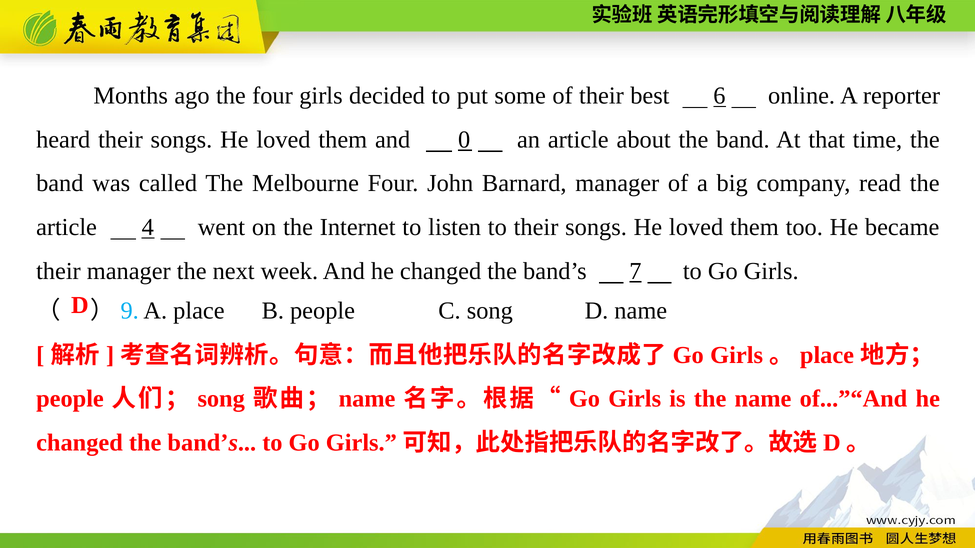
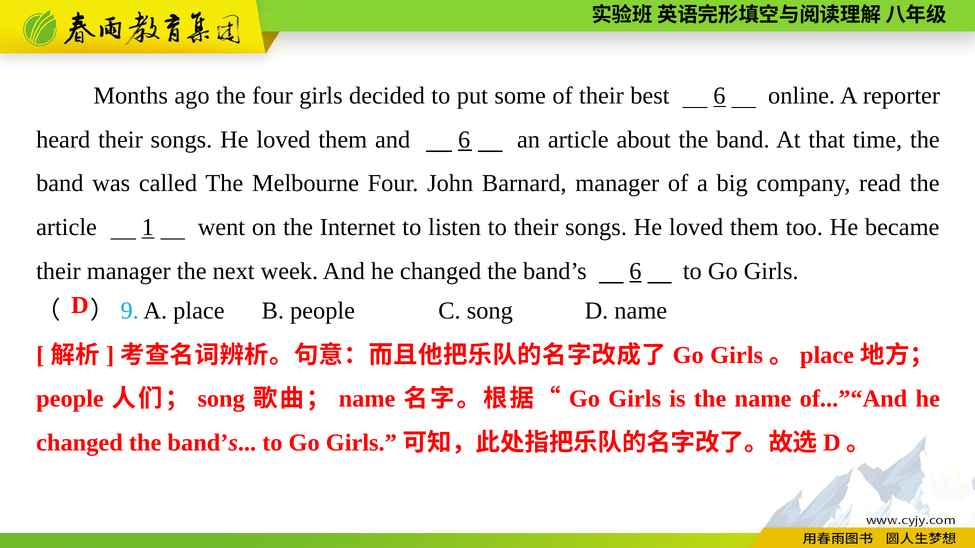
and 0: 0 -> 6 (464, 140)
4: 4 -> 1 (148, 227)
band’s 7: 7 -> 6 (635, 271)
